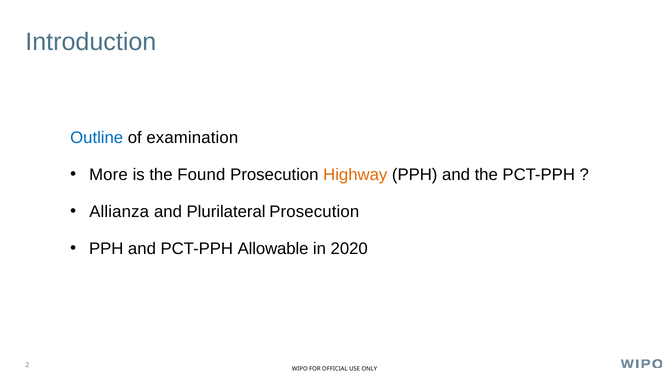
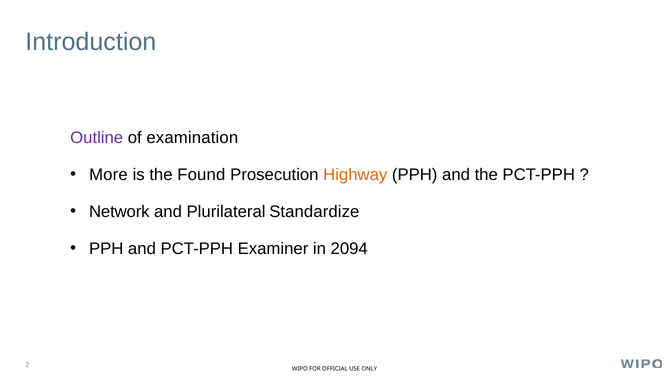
Outline colour: blue -> purple (97, 138)
Allianza: Allianza -> Network (119, 212)
Plurilateral Prosecution: Prosecution -> Standardize (314, 212)
Allowable: Allowable -> Examiner (273, 249)
2020: 2020 -> 2094 (349, 249)
